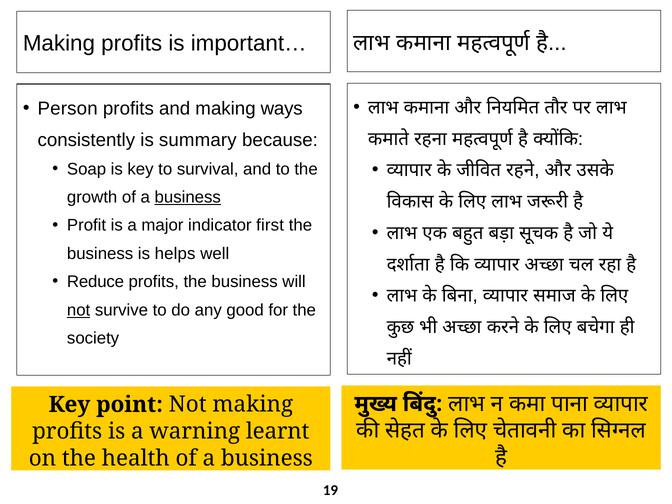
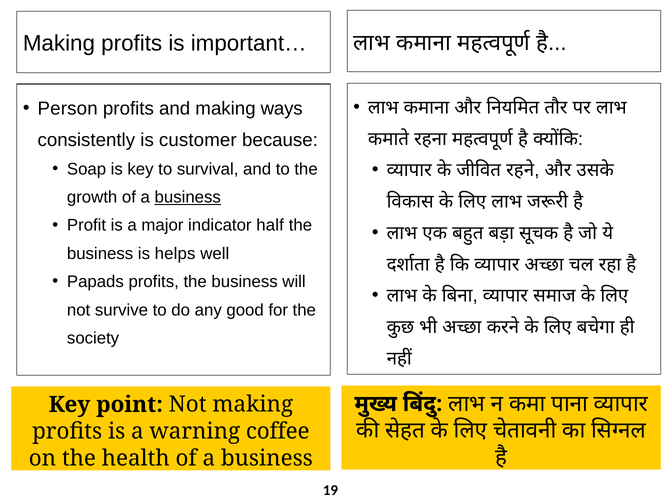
summary: summary -> customer (198, 140)
first: first -> half (270, 225)
Reduce: Reduce -> Papads (95, 282)
not underline: present -> none (79, 310)
learnt: learnt -> coffee (278, 431)
